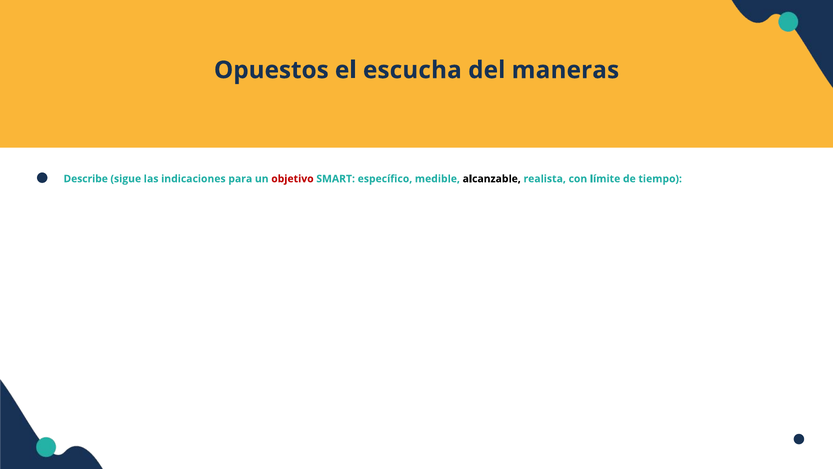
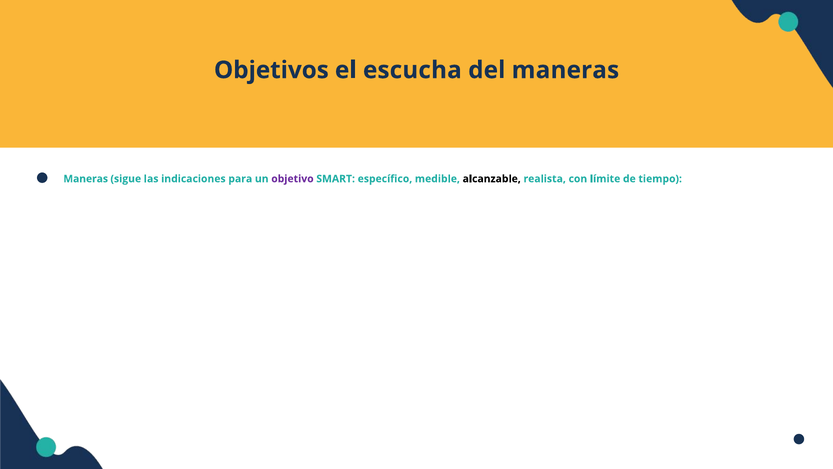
Opuestos: Opuestos -> Objetivos (271, 70)
Describe: Describe -> Maneras (86, 179)
objetivo colour: red -> purple (292, 179)
